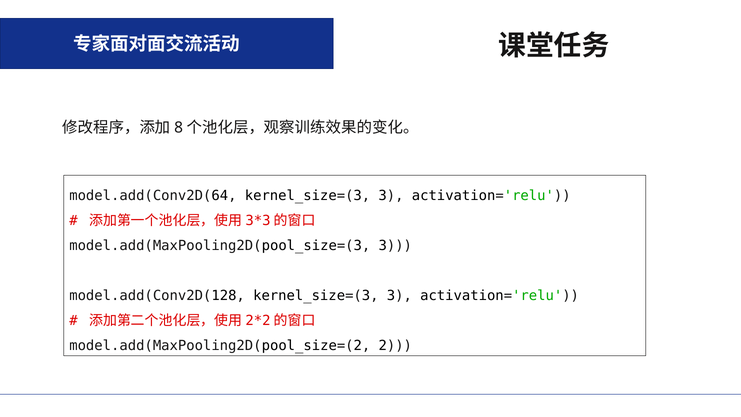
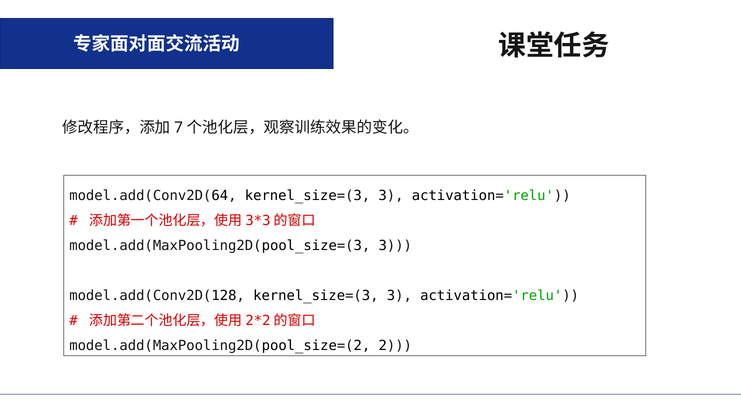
8: 8 -> 7 (179, 128)
